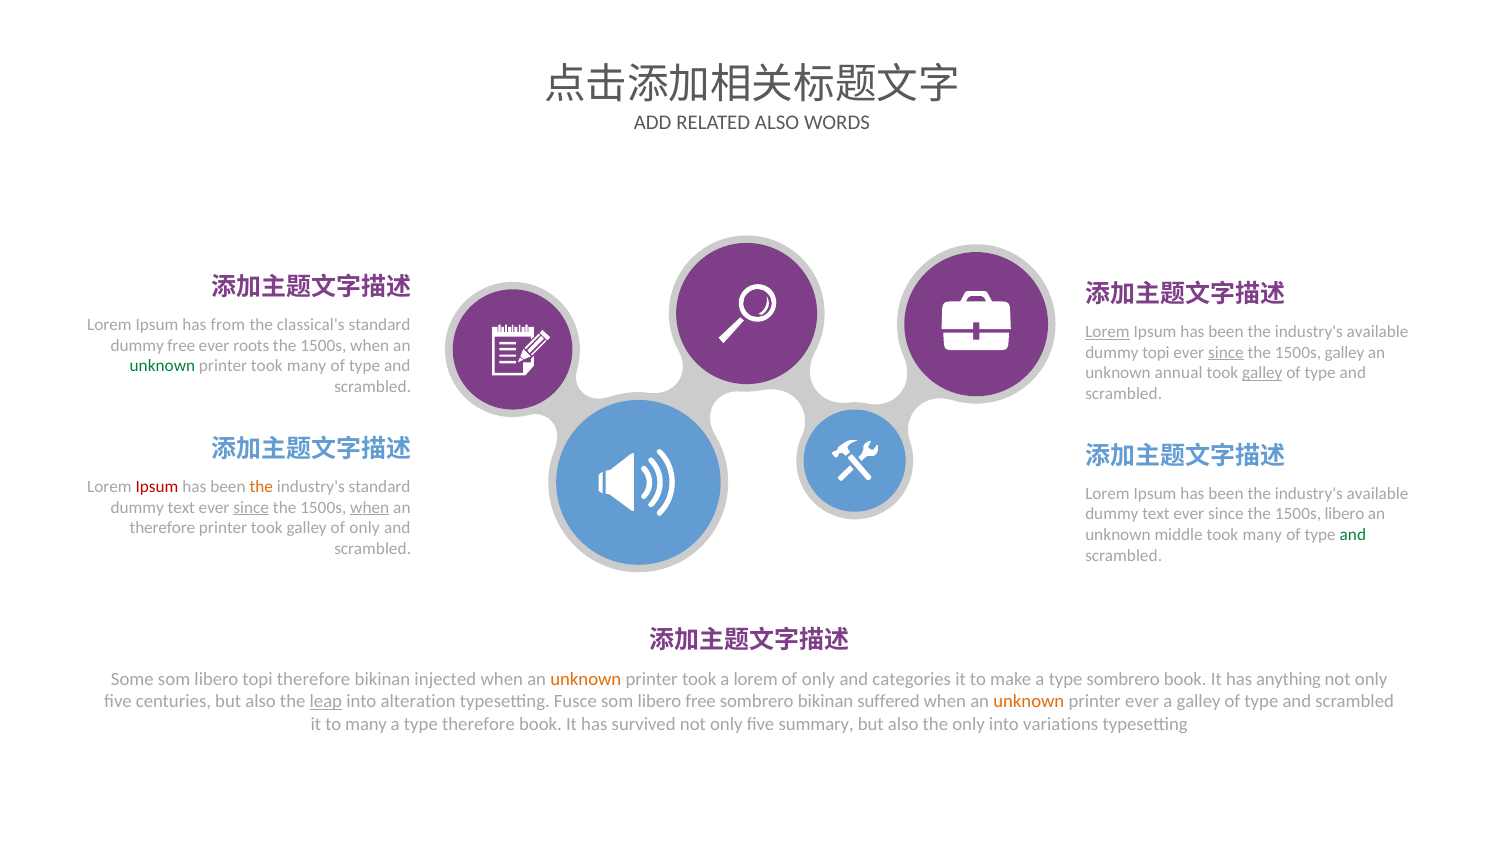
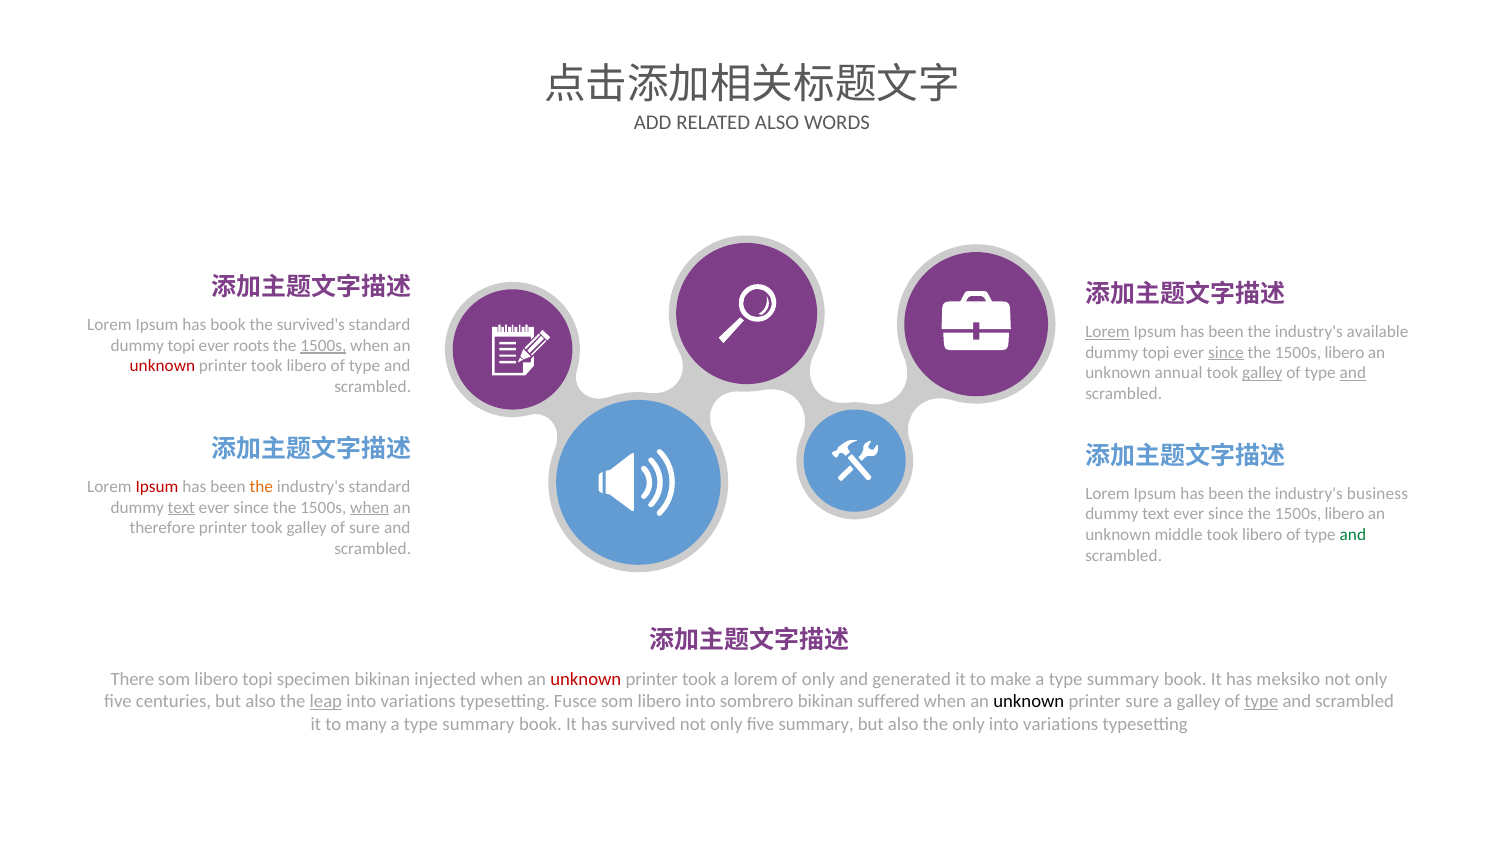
has from: from -> book (228, 325)
classical's: classical's -> survived's (311, 325)
free: free -> topi (181, 346)
1500s underline: none -> present (323, 346)
galley: galley -> libero (1344, 352)
unknown colour: green -> red (162, 366)
printer took many: many -> libero (307, 366)
and underline: none -> present (1353, 373)
available: available -> business (1377, 493)
text underline: none -> present (181, 507)
since underline: present -> none (251, 507)
galley of only: only -> sure (364, 528)
many: many -> libero (1262, 535)
Some: Some -> There (132, 679)
topi therefore: therefore -> specimen (314, 679)
unknown colour: orange -> red (586, 679)
categories: categories -> generated (912, 679)
make a type sombrero: sombrero -> summary (1123, 679)
anything: anything -> meksiko (1288, 679)
alteration: alteration -> variations (418, 701)
libero free: free -> into (701, 701)
unknown colour: orange -> black (1029, 701)
printer ever: ever -> sure (1142, 701)
type underline: none -> present (1261, 701)
therefore: therefore -> summary (478, 724)
